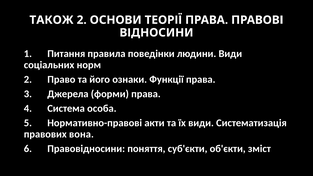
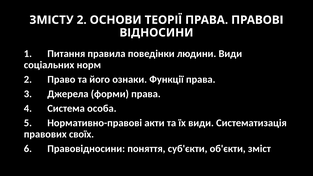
ТАКОЖ: ТАКОЖ -> ЗМІСТУ (52, 20)
вона: вона -> своїх (82, 134)
